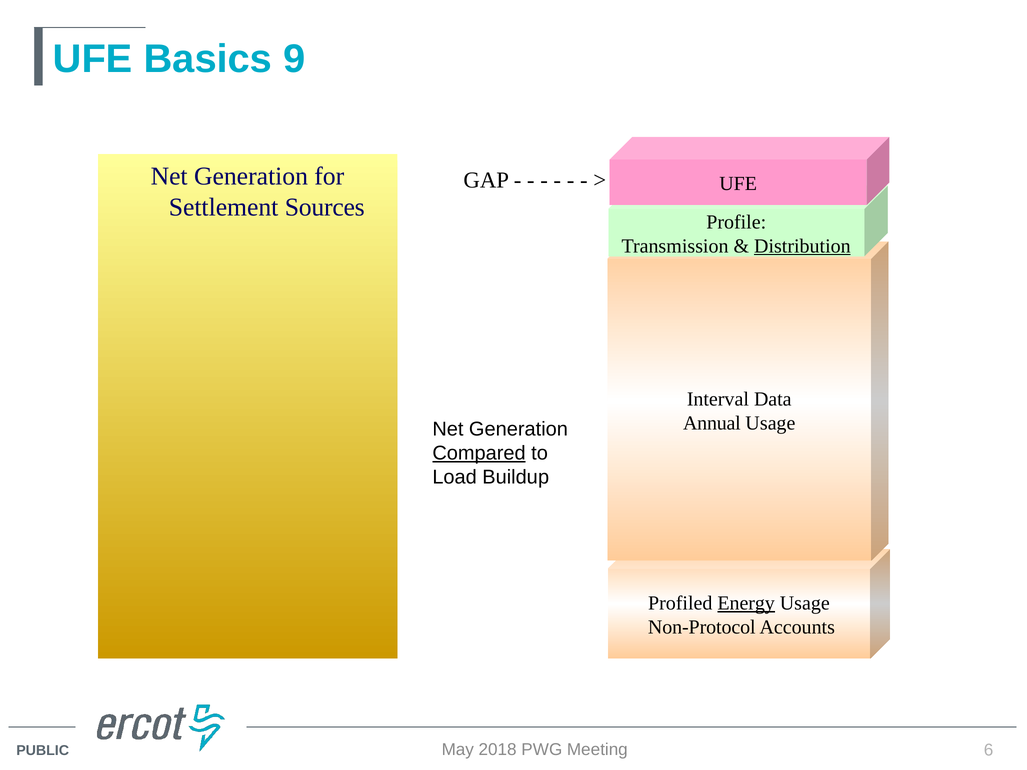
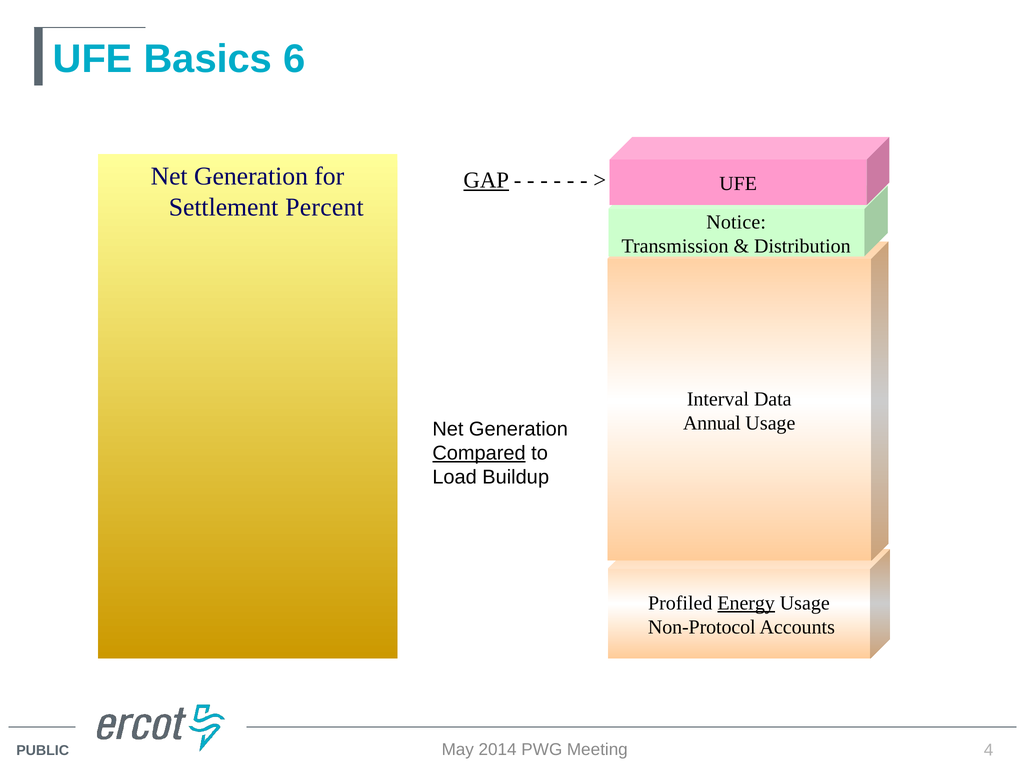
9: 9 -> 6 (294, 59)
GAP underline: none -> present (486, 180)
Sources: Sources -> Percent (325, 207)
Profile: Profile -> Notice (736, 222)
Distribution underline: present -> none (802, 246)
2018: 2018 -> 2014 (498, 750)
6: 6 -> 4 (989, 750)
